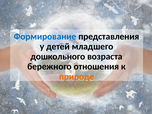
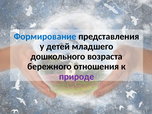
природе colour: orange -> purple (77, 77)
